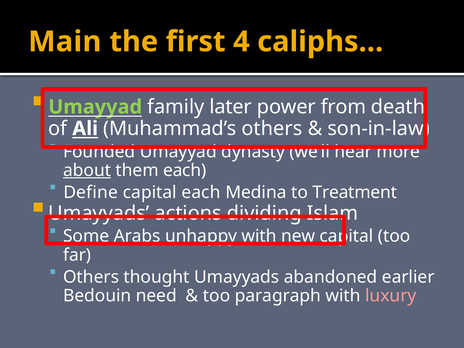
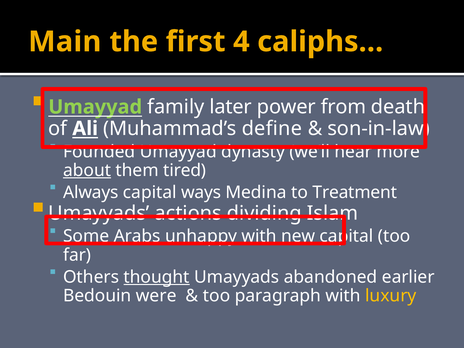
Muhammad’s others: others -> define (272, 129)
them each: each -> tired (185, 170)
Define: Define -> Always (91, 193)
capital each: each -> ways (201, 193)
thought underline: none -> present (157, 277)
need: need -> were (156, 296)
luxury colour: pink -> yellow (391, 296)
